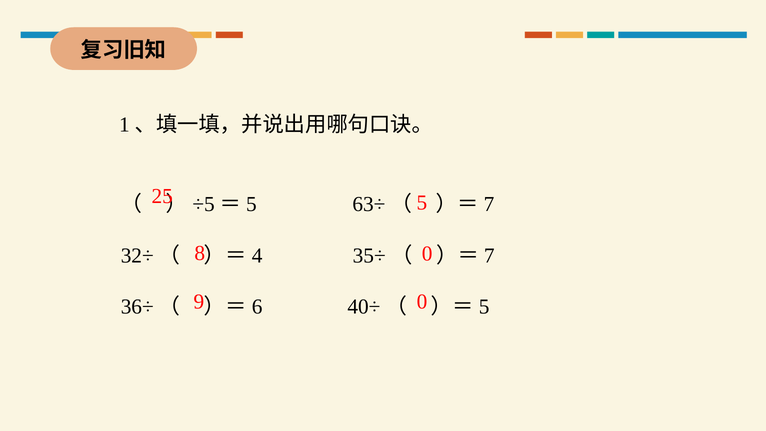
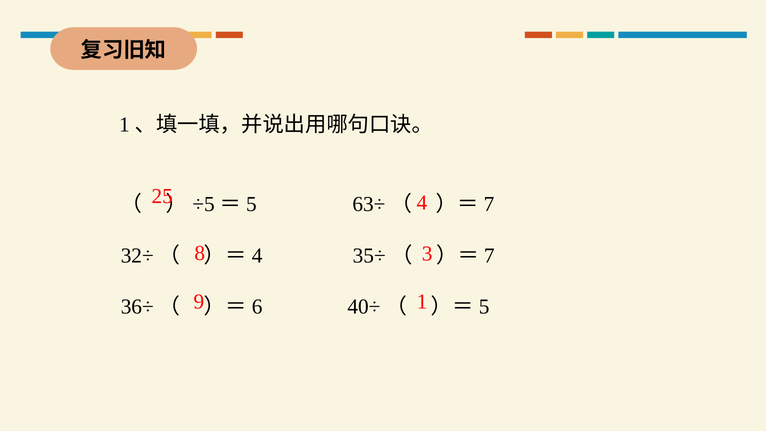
5: 5 -> 4 (422, 202)
8 0: 0 -> 3 (427, 254)
9 0: 0 -> 1 (422, 302)
